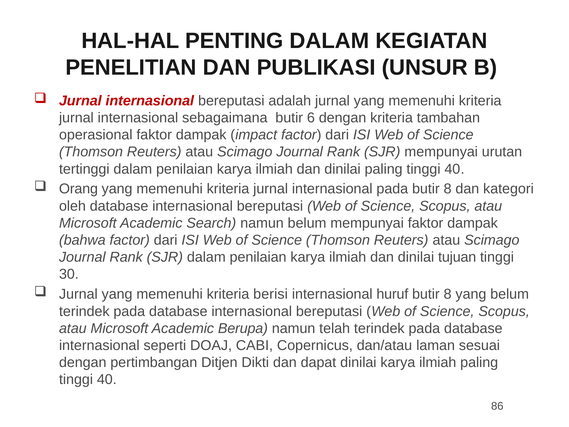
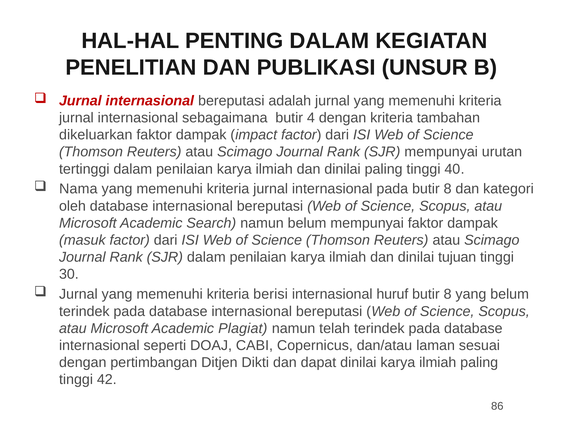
6: 6 -> 4 (311, 118)
operasional: operasional -> dikeluarkan (96, 135)
Orang: Orang -> Nama (78, 189)
bahwa: bahwa -> masuk (82, 240)
Berupa: Berupa -> Plagiat (243, 328)
40: 40 -> 42 (107, 379)
